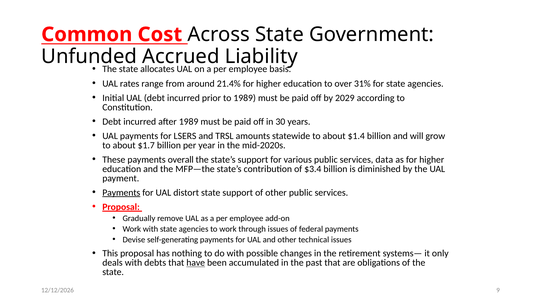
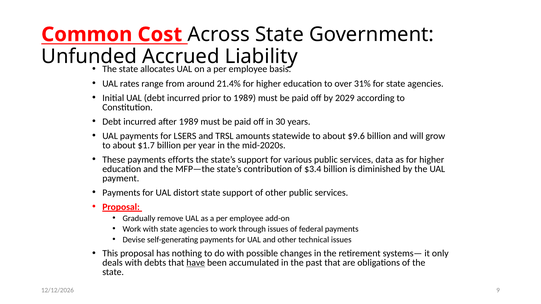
$1.4: $1.4 -> $9.6 (356, 136)
overall: overall -> efforts (181, 160)
Payments underline: present -> none (121, 193)
